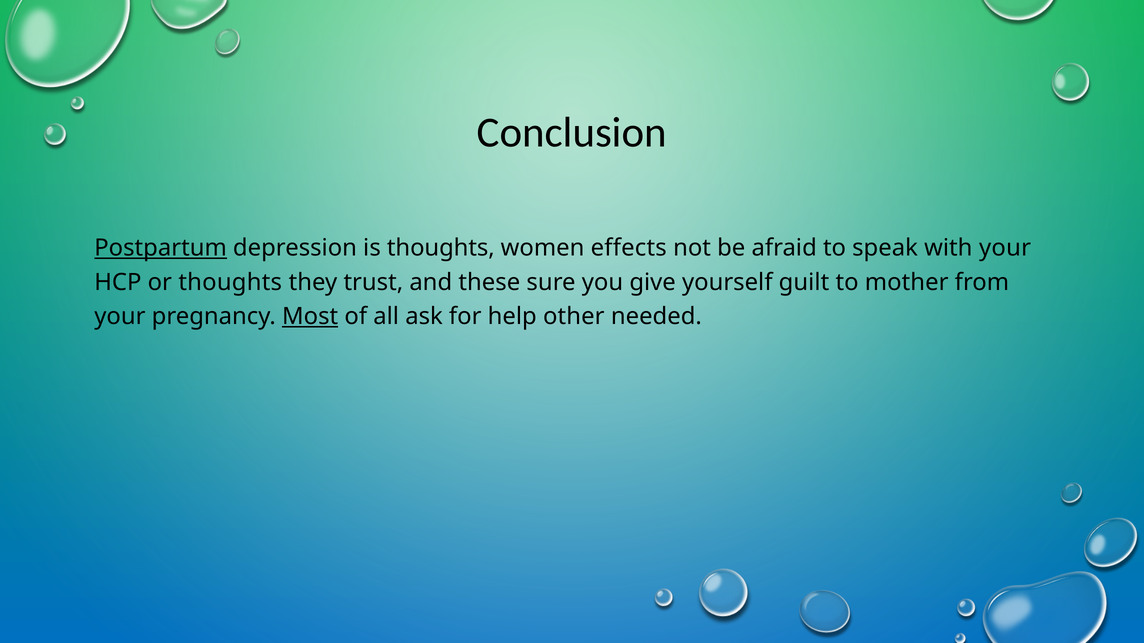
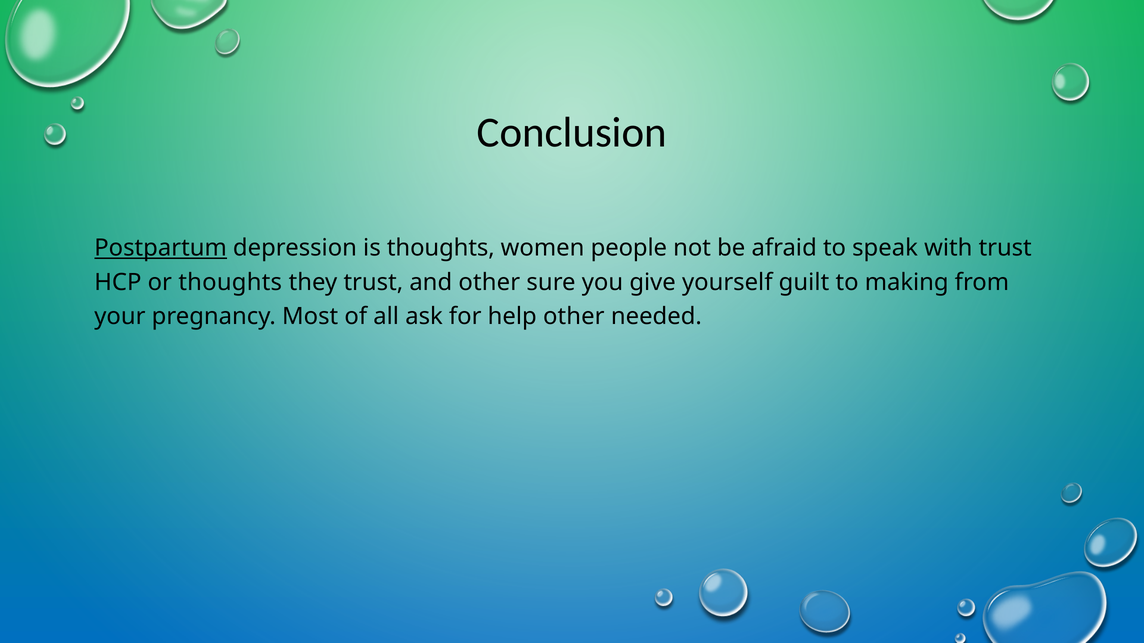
effects: effects -> people (629, 248)
with your: your -> trust (1005, 248)
and these: these -> other (489, 282)
mother: mother -> making (907, 282)
Most underline: present -> none (310, 317)
